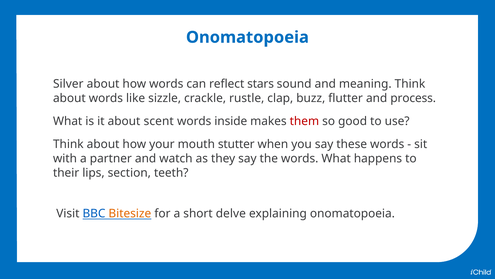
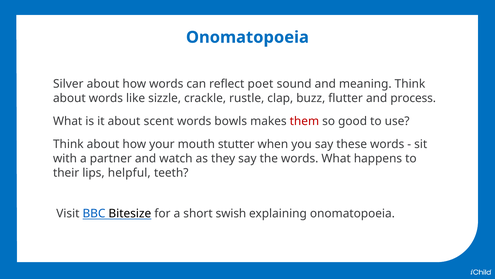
stars: stars -> poet (260, 84)
inside: inside -> bowls (231, 121)
section: section -> helpful (129, 173)
Bitesize colour: orange -> black (130, 213)
delve: delve -> swish (231, 213)
